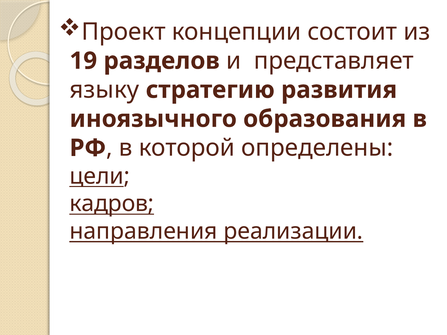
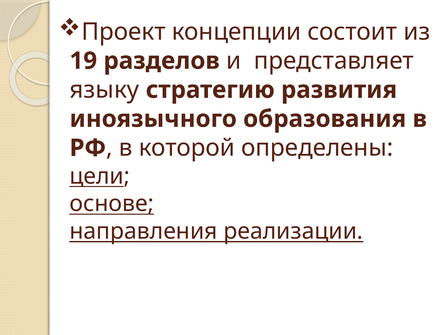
кадров: кадров -> основе (112, 204)
